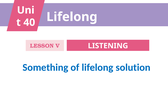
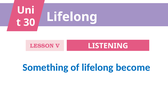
40: 40 -> 30 (29, 23)
solution: solution -> become (133, 68)
